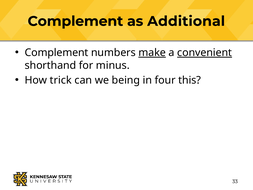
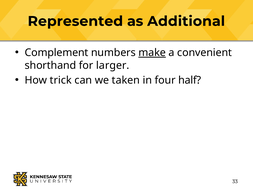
Complement: Complement -> Represented (75, 21)
convenient underline: present -> none (205, 53)
minus: minus -> larger (113, 65)
being: being -> taken (126, 80)
this: this -> half (190, 80)
